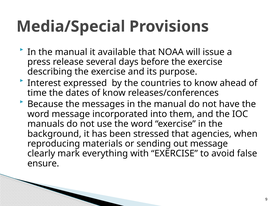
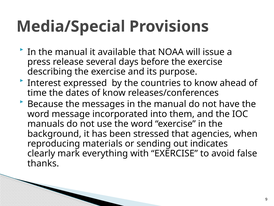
out message: message -> indicates (209, 143)
ensure: ensure -> thanks (43, 163)
